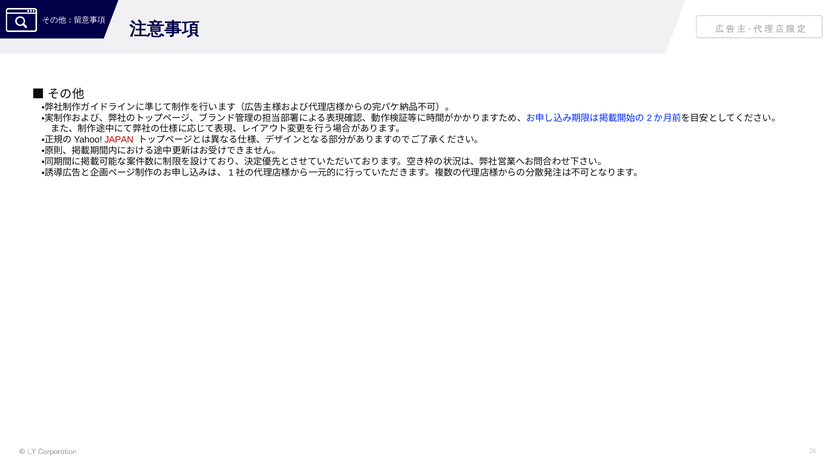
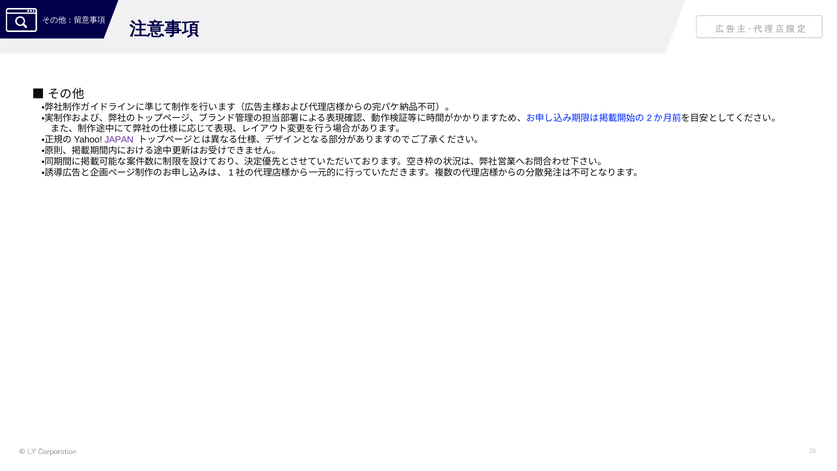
JAPAN colour: red -> purple (119, 140)
